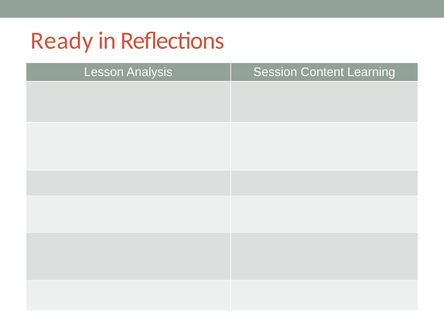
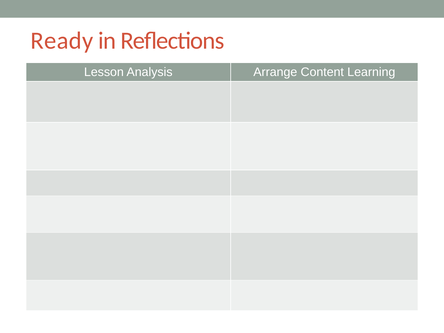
Session: Session -> Arrange (275, 72)
